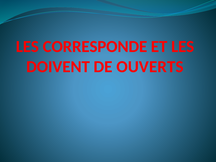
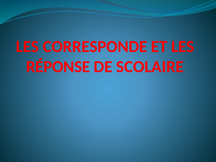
DOIVENT: DOIVENT -> RÉPONSE (58, 67)
OUVERTS: OUVERTS -> SCOLAIRE (150, 67)
